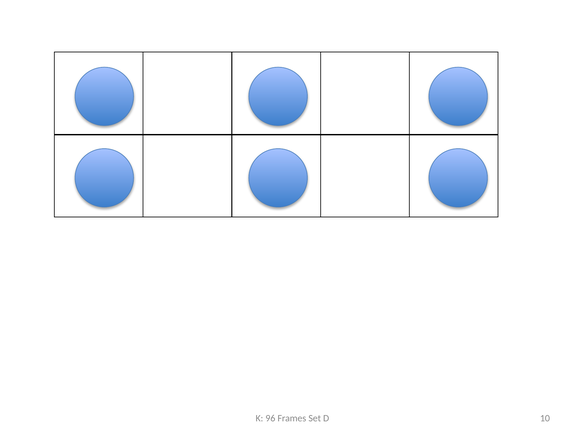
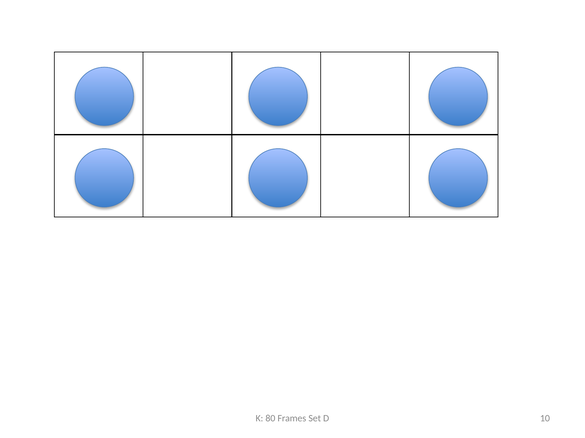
96: 96 -> 80 (270, 419)
